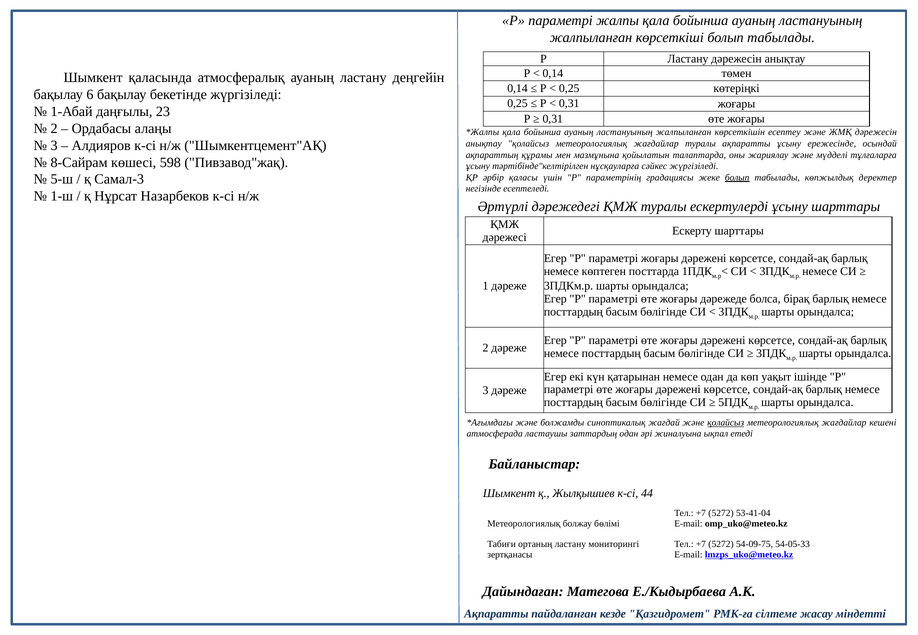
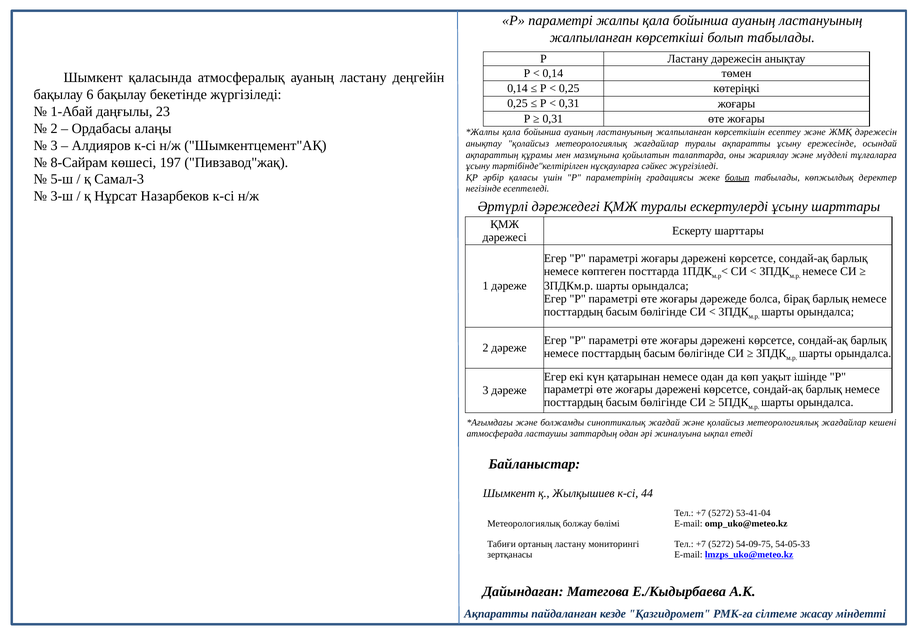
598: 598 -> 197 (170, 163)
1-ш: 1-ш -> 3-ш (62, 196)
қолайсыз underline: present -> none (726, 423)
